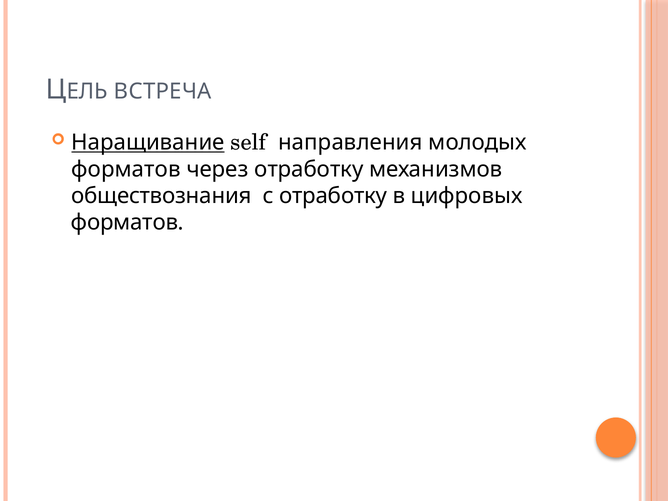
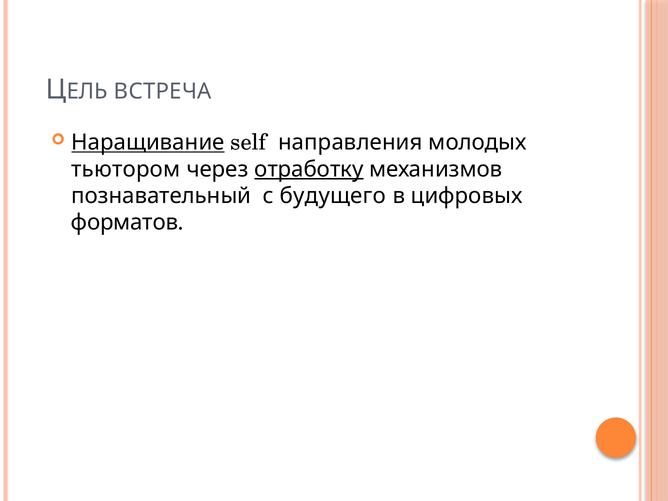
форматов: форматов -> тьютором (126, 169)
отработку underline: none -> present (309, 169)
обществознания: обществознания -> познавательный (161, 196)
с отработку: отработку -> будущего (333, 196)
